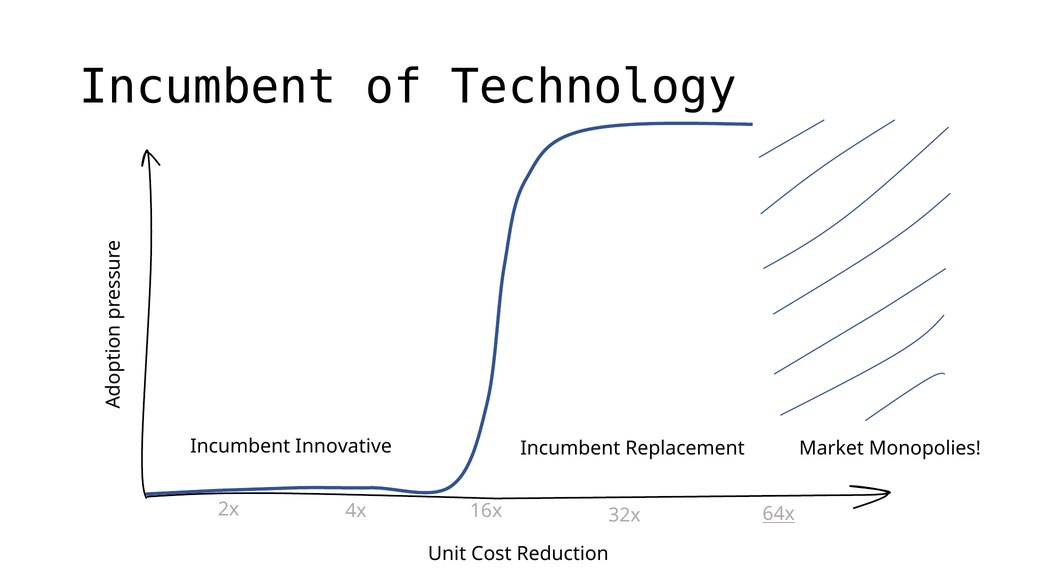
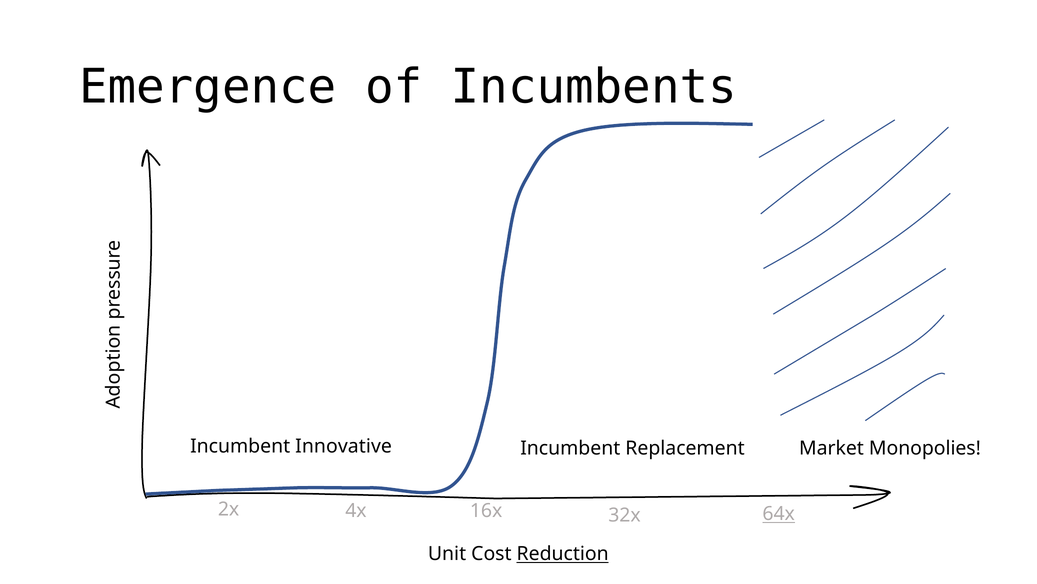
Incumbent: Incumbent -> Emergence (208, 87)
Technology: Technology -> Incumbents (594, 87)
Reduction underline: none -> present (563, 553)
